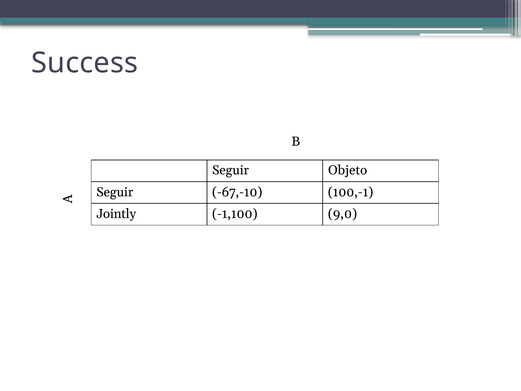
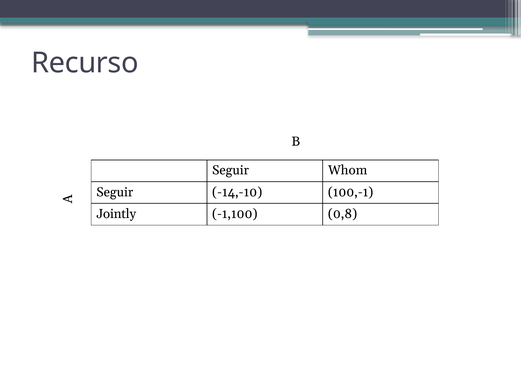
Success: Success -> Recurso (85, 63)
Objeto: Objeto -> Whom (348, 170)
-67,-10: -67,-10 -> -14,-10 (237, 192)
9,0: 9,0 -> 0,8 (342, 214)
